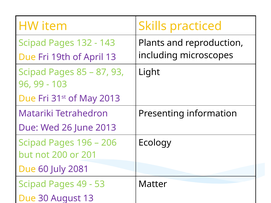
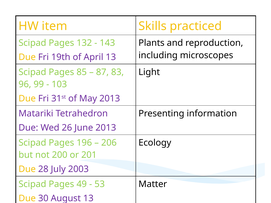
93: 93 -> 83 (117, 72)
60: 60 -> 28 (43, 169)
2081: 2081 -> 2003 (78, 169)
